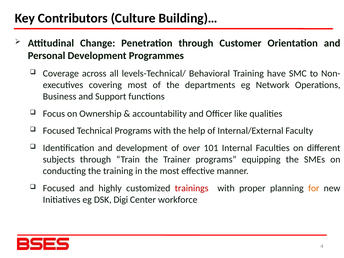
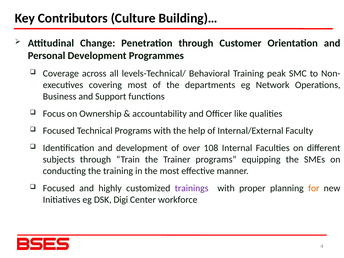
have: have -> peak (276, 73)
101: 101 -> 108 (211, 148)
trainings colour: red -> purple (192, 188)
